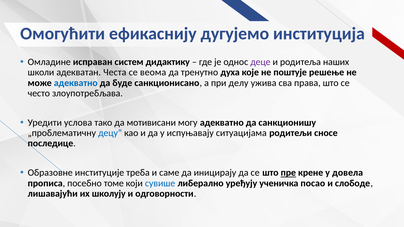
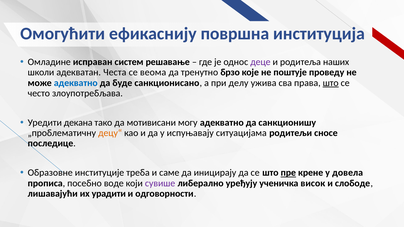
дугујемо: дугујемо -> површна (235, 34)
дидактику: дидактику -> решавање (168, 62)
духа: духа -> брзо (230, 73)
решење: решење -> проведу (327, 73)
што underline: none -> present (331, 83)
услова: услова -> декана (78, 123)
децу“ colour: blue -> orange (110, 133)
томе: томе -> воде (114, 183)
сувише colour: blue -> purple (160, 183)
посао: посао -> висок (313, 183)
школују: школују -> урадити (109, 194)
